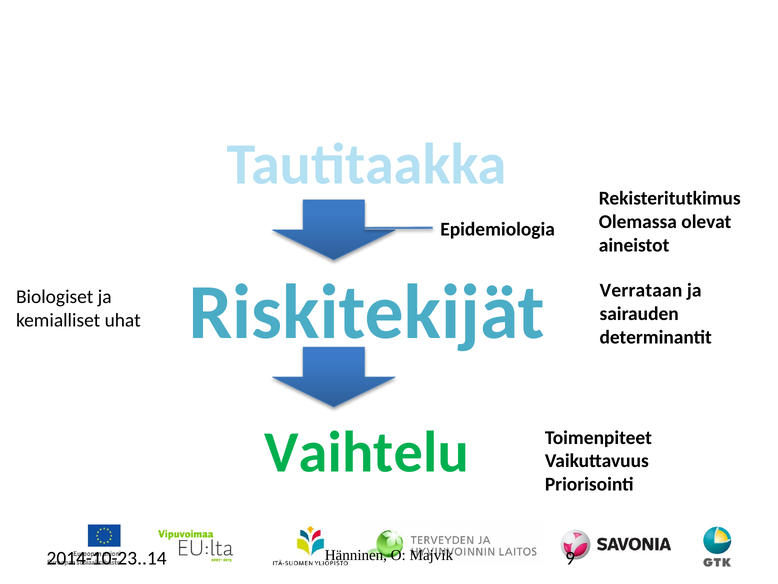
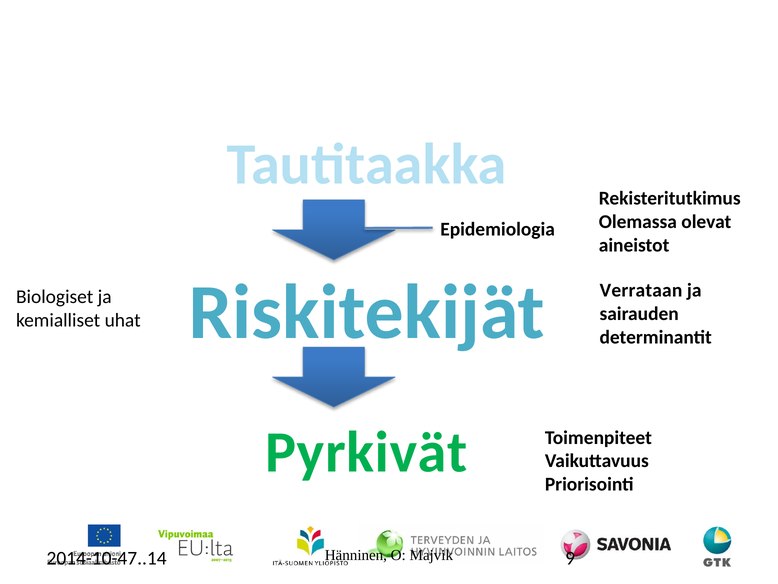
Vaihtelu: Vaihtelu -> Pyrkivät (366, 452)
2014-10-23..14: 2014-10-23..14 -> 2014-10-47..14 (107, 558)
